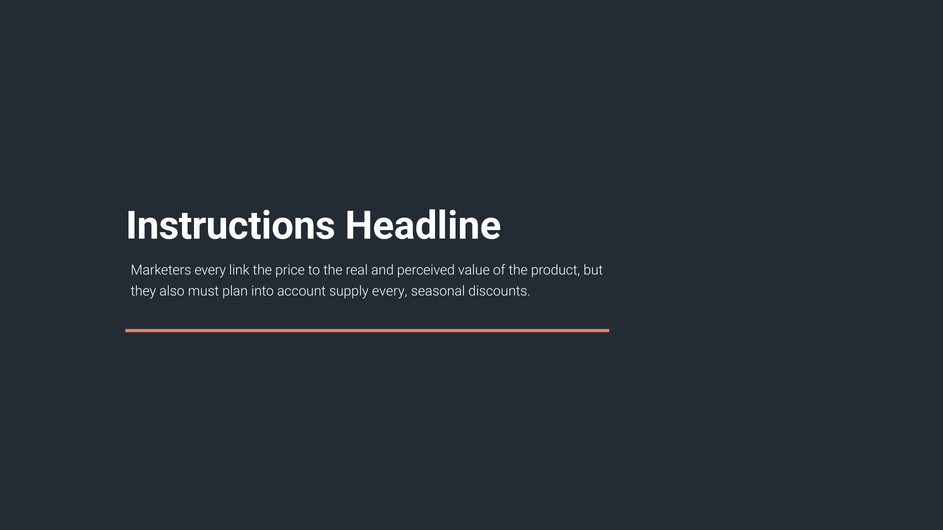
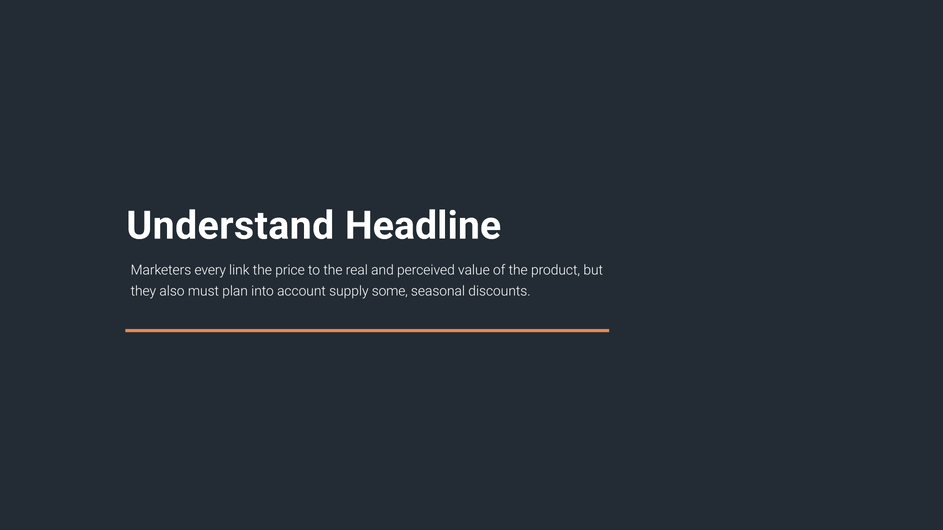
Instructions: Instructions -> Understand (230, 226)
supply every: every -> some (390, 291)
